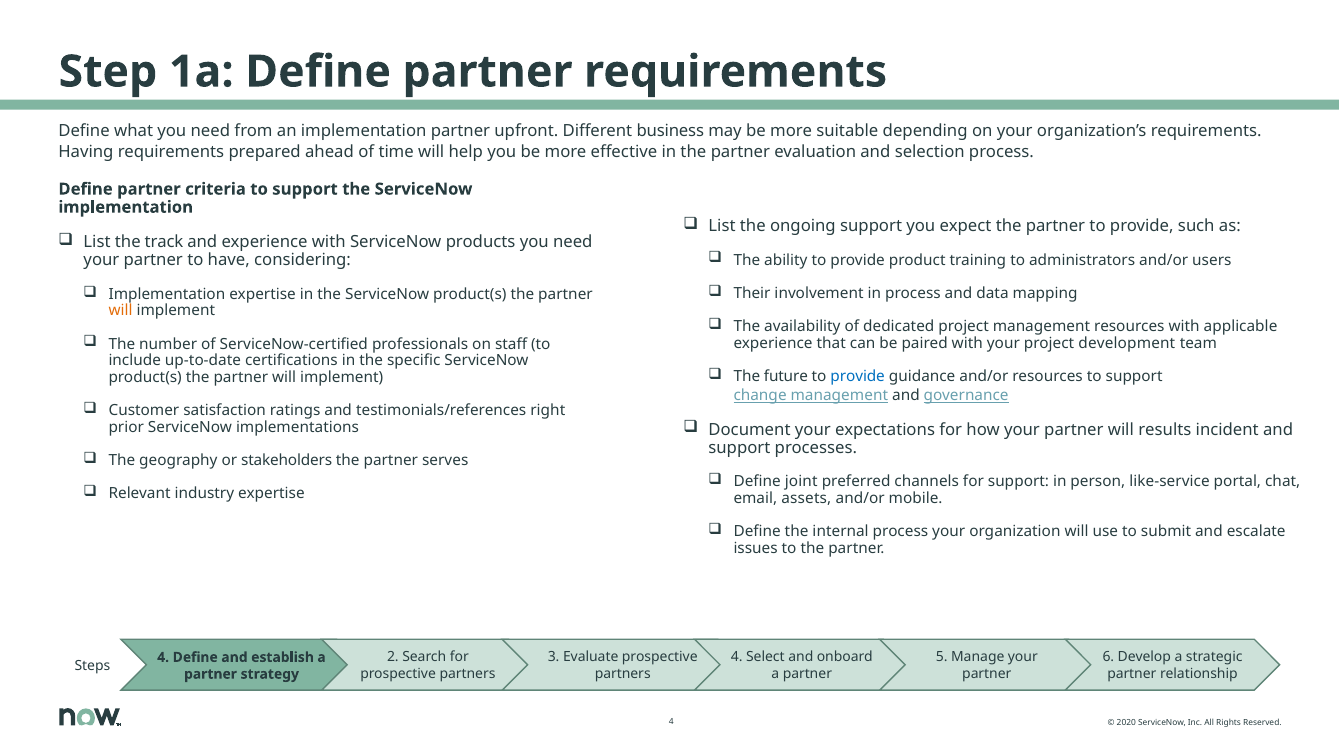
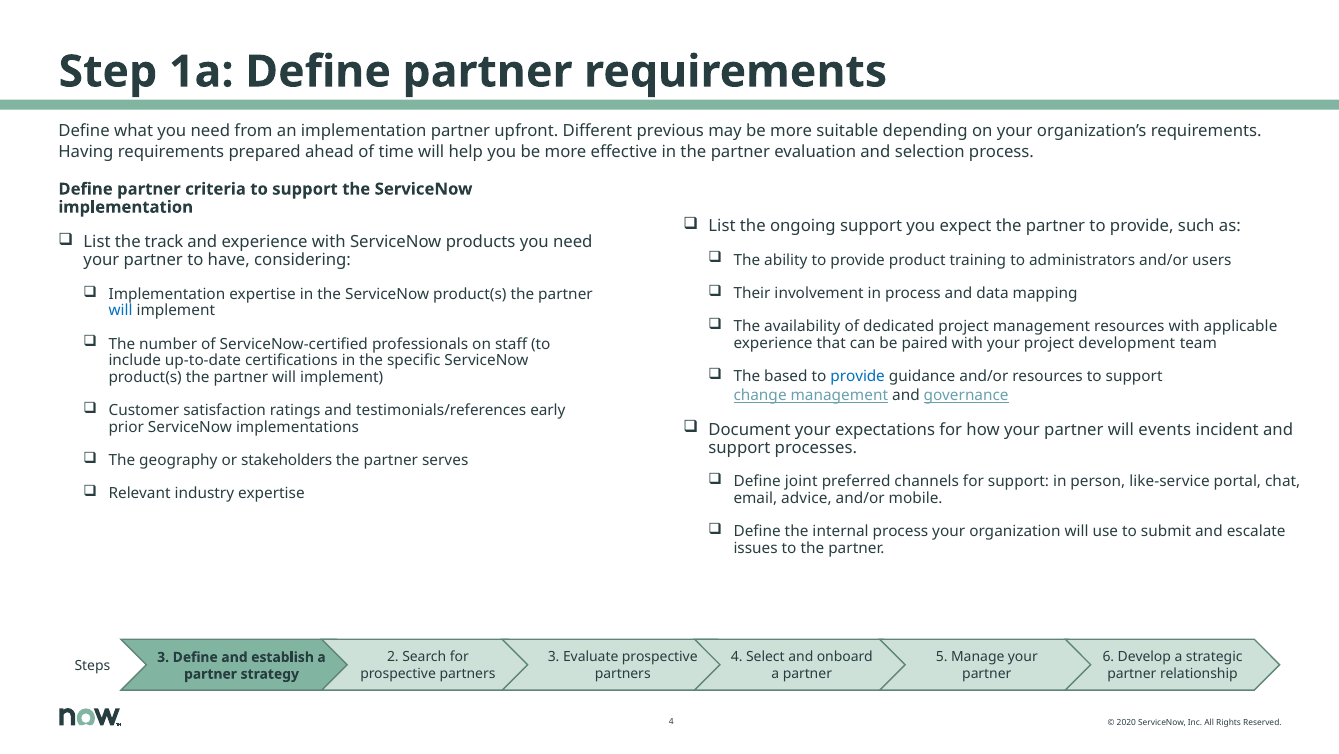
business: business -> previous (670, 131)
will colour: orange -> blue (121, 311)
future: future -> based (786, 376)
right: right -> early (548, 410)
results: results -> events (1165, 429)
assets: assets -> advice (806, 498)
Steps 4: 4 -> 3 (163, 657)
